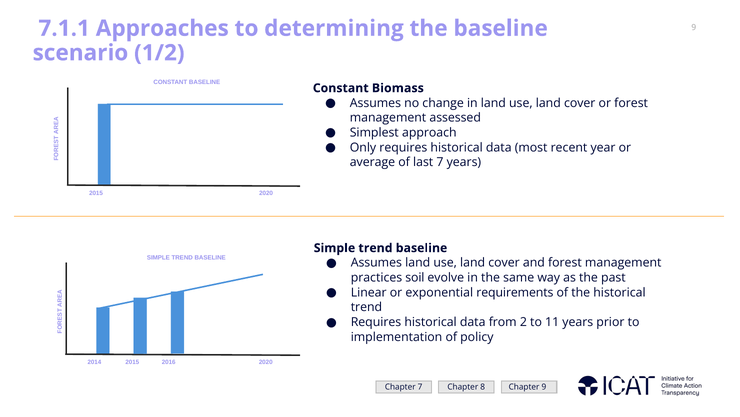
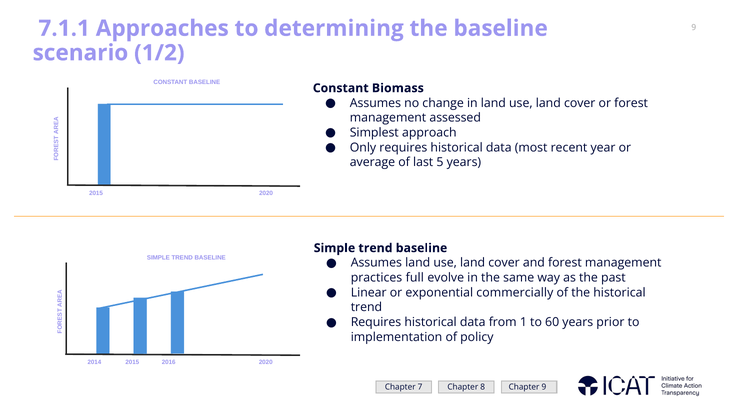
last 7: 7 -> 5 (440, 162)
soil: soil -> full (415, 277)
requirements: requirements -> commercially (515, 292)
2: 2 -> 1 (523, 322)
11: 11 -> 60 (552, 322)
